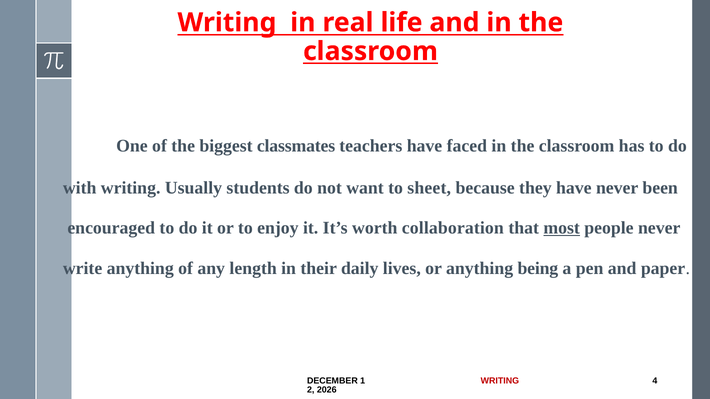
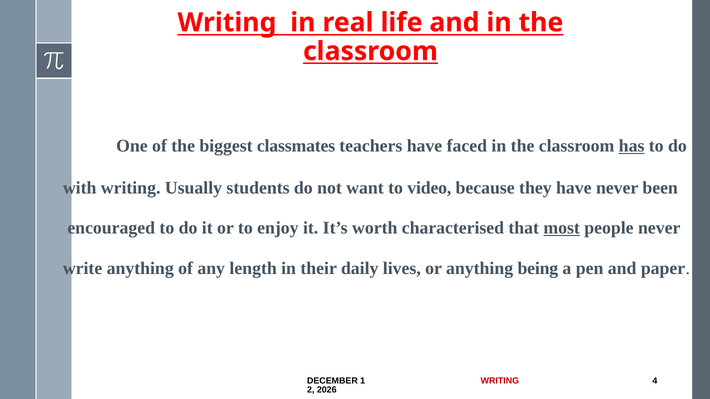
has underline: none -> present (632, 146)
sheet: sheet -> video (429, 188)
collaboration: collaboration -> characterised (453, 228)
